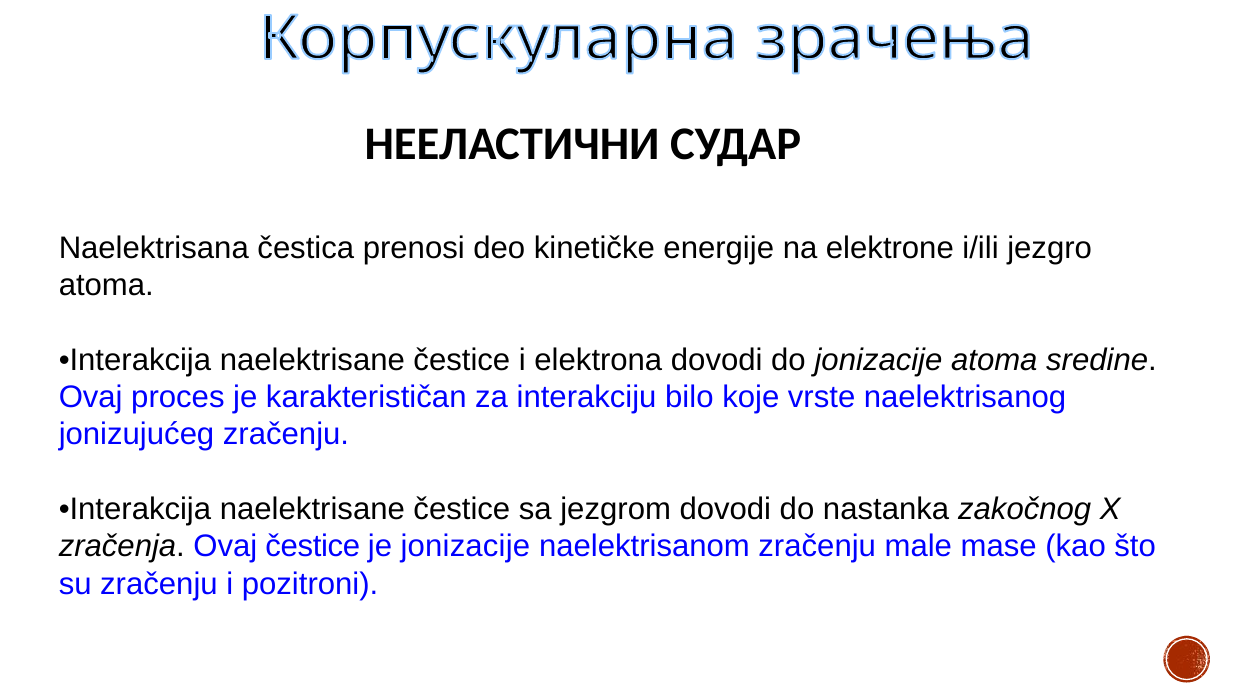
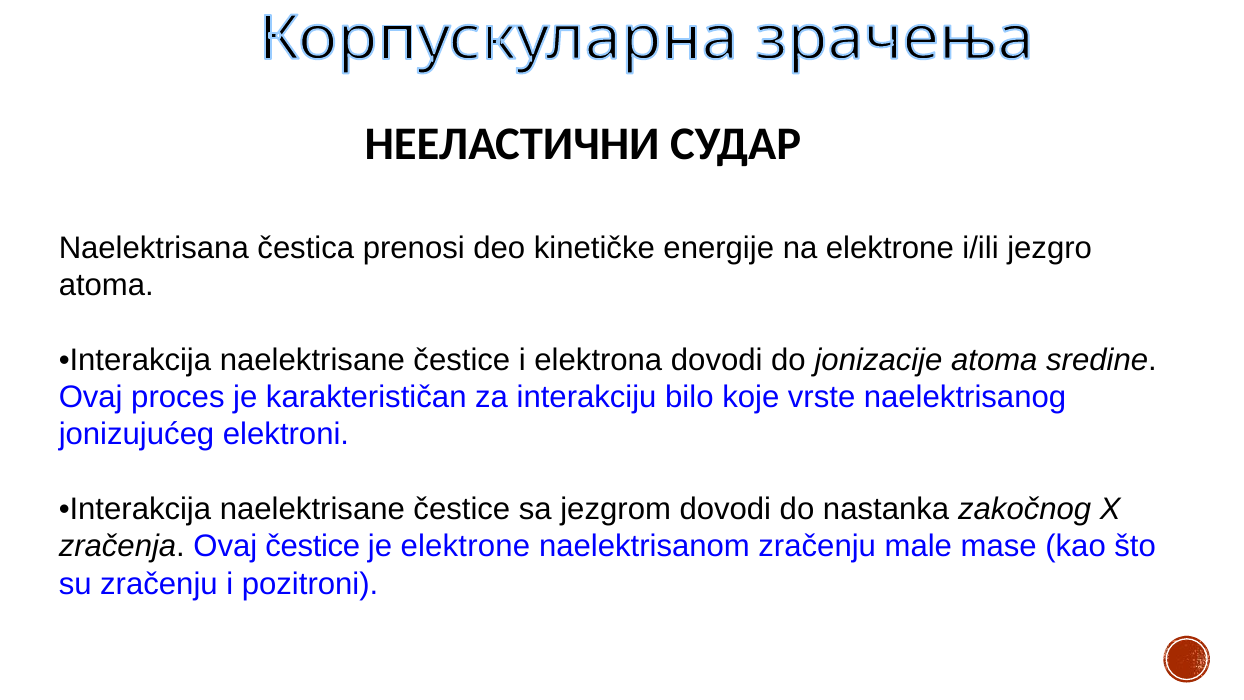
jonizujućeg zračenju: zračenju -> elektroni (286, 434)
je jonizacije: jonizacije -> elektrone (465, 546)
